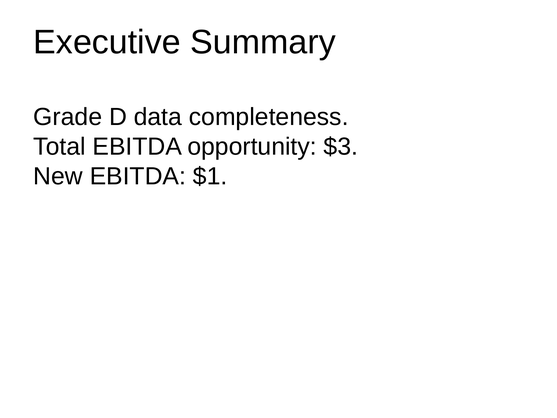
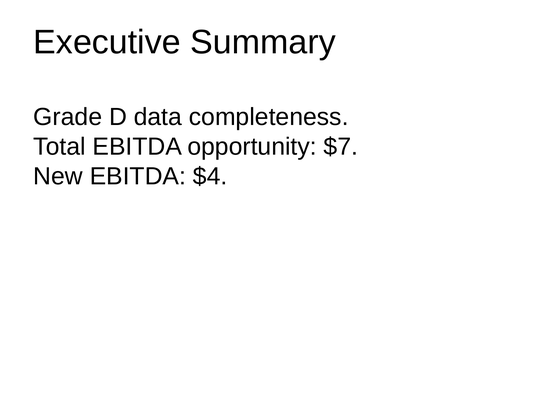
$3: $3 -> $7 (341, 147)
$1: $1 -> $4 (210, 176)
